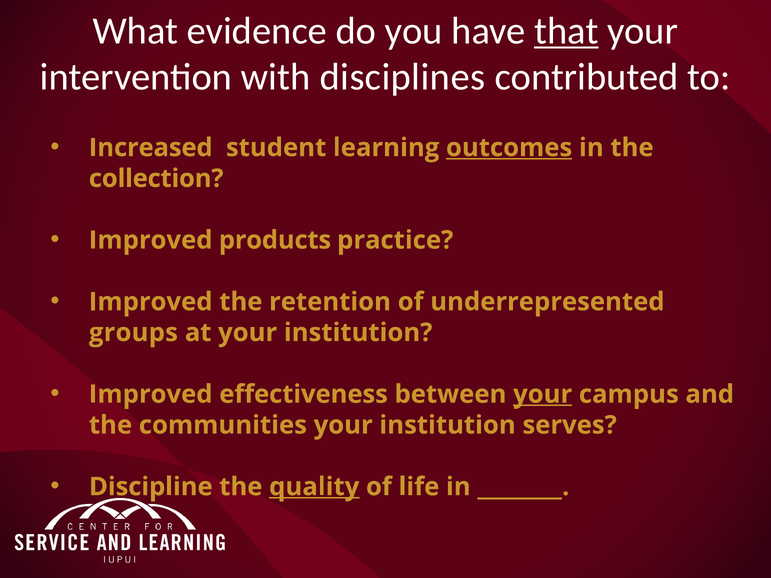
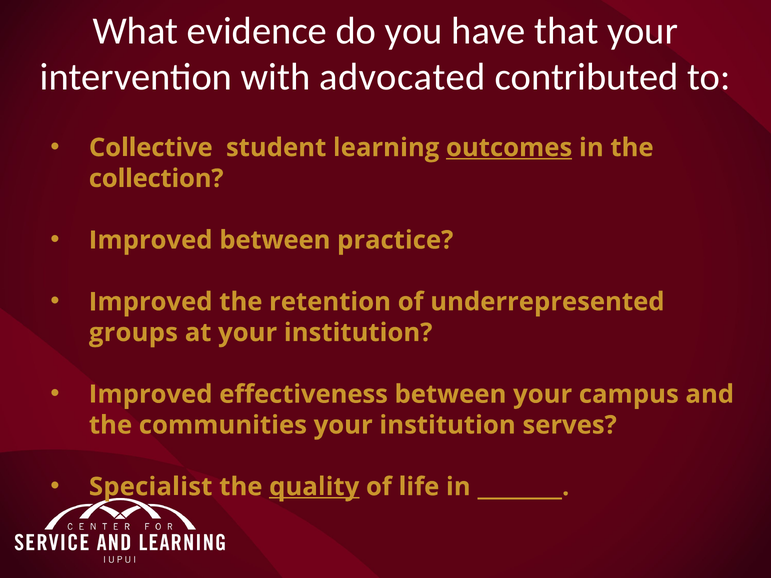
that underline: present -> none (566, 31)
disciplines: disciplines -> advocated (402, 77)
Increased: Increased -> Collective (151, 148)
Improved products: products -> between (275, 240)
your underline: present -> none (543, 394)
Discipline: Discipline -> Specialist (151, 487)
